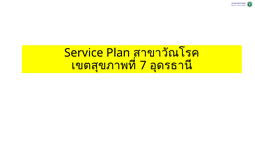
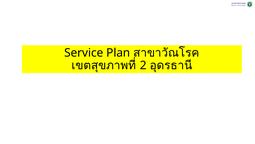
7: 7 -> 2 (143, 65)
